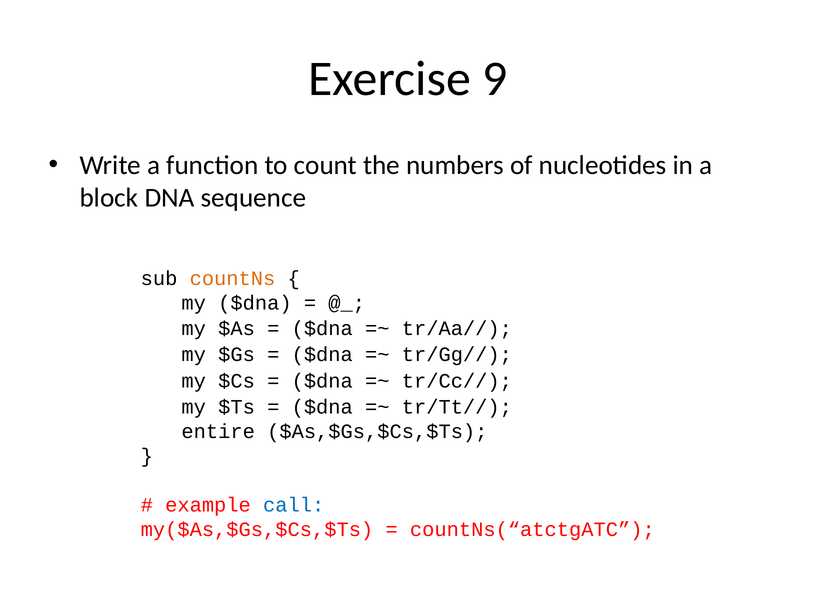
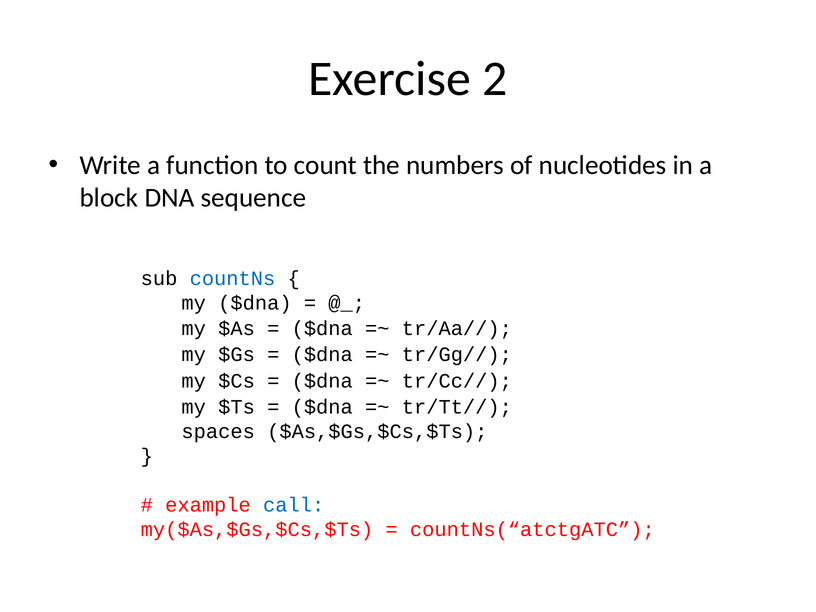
9: 9 -> 2 (495, 79)
countNs colour: orange -> blue (232, 278)
entire: entire -> spaces (218, 432)
